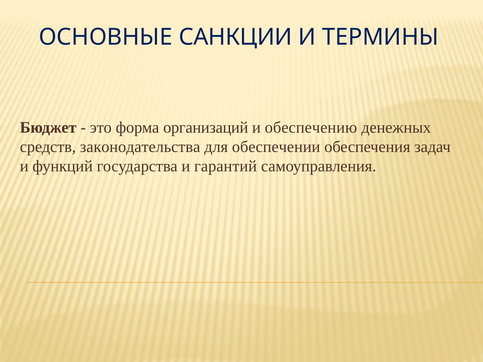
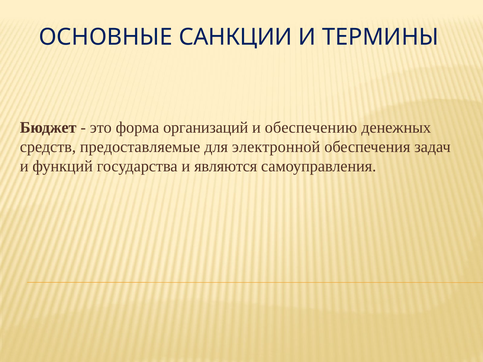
законодательства: законодательства -> предоставляемые (140, 147)
обеспечении: обеспечении -> электронной (276, 147)
гарантий: гарантий -> являются (226, 166)
